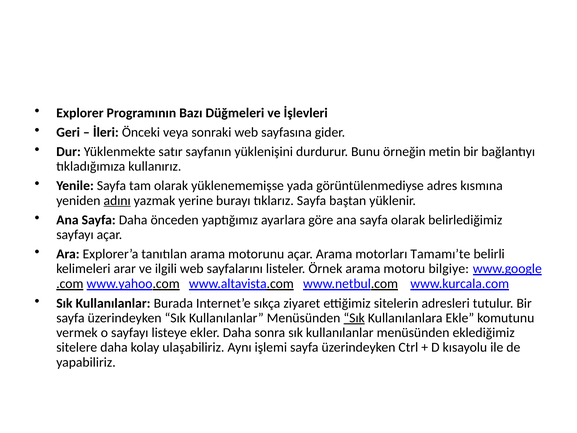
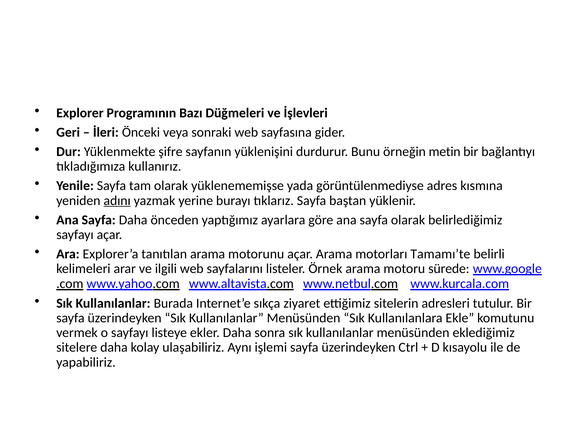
satır: satır -> şifre (171, 152)
bilgiye: bilgiye -> sürede (449, 269)
Sık underline: present -> none (354, 318)
